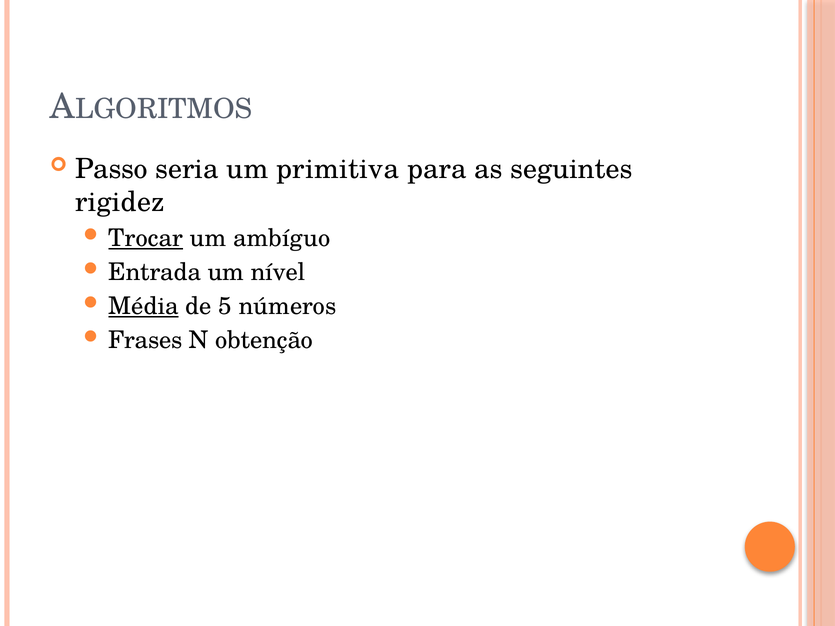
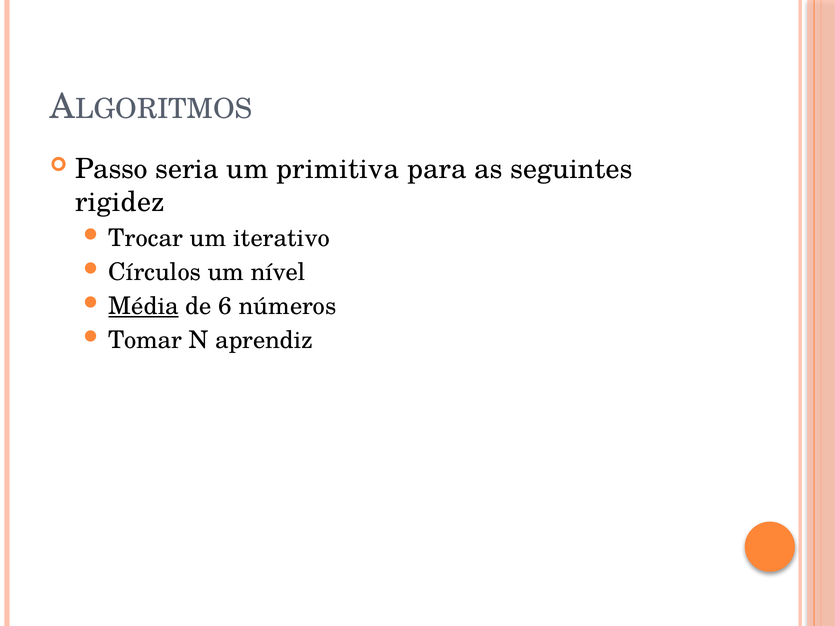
Trocar underline: present -> none (146, 238)
ambíguo: ambíguo -> iterativo (282, 238)
Entrada: Entrada -> Círculos (155, 272)
5: 5 -> 6 (225, 306)
Frases: Frases -> Tomar (145, 340)
obtenção: obtenção -> aprendiz (264, 340)
